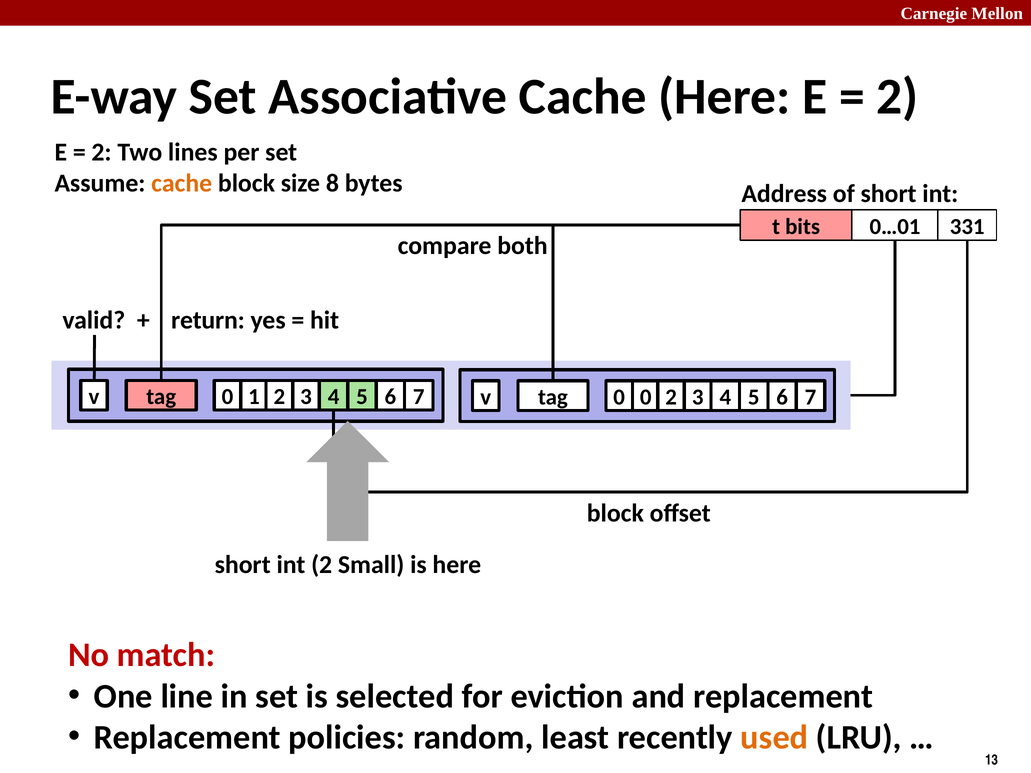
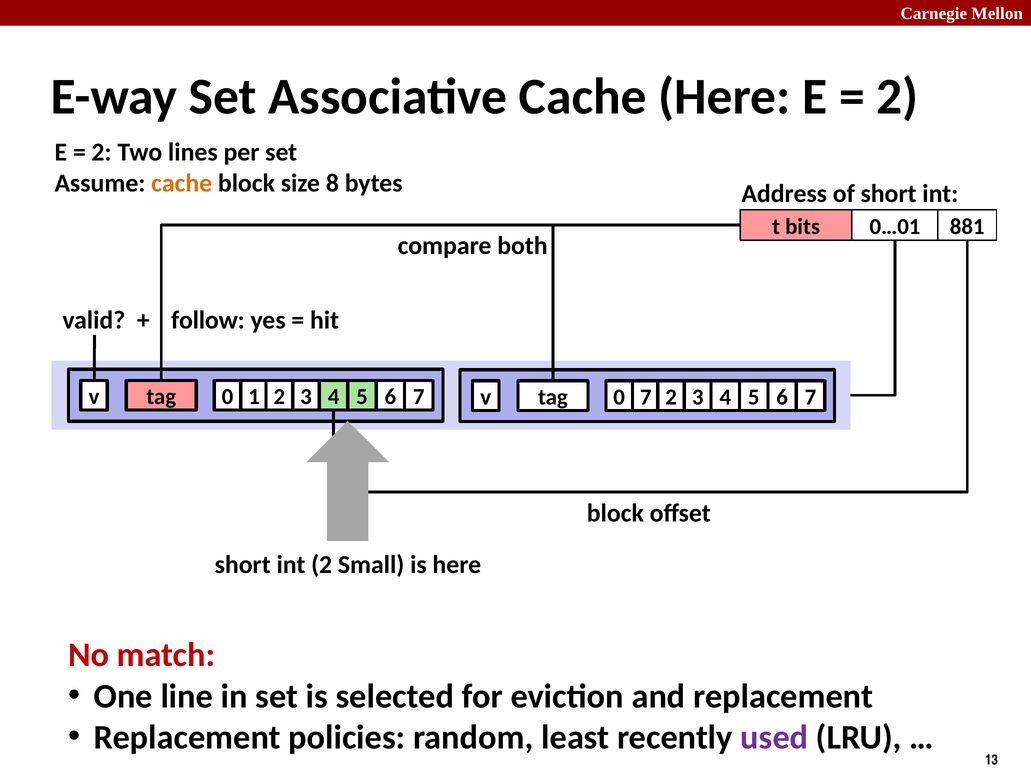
331: 331 -> 881 (967, 227)
return: return -> follow (208, 320)
0 0: 0 -> 7 (646, 397)
used colour: orange -> purple (774, 738)
